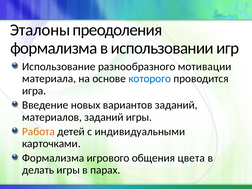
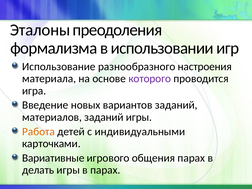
мотивации: мотивации -> настроения (205, 67)
которого colour: blue -> purple (150, 79)
Формализма: Формализма -> Вариативные (53, 158)
общения цвета: цвета -> парах (191, 158)
